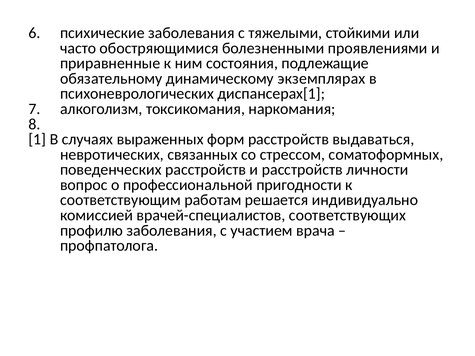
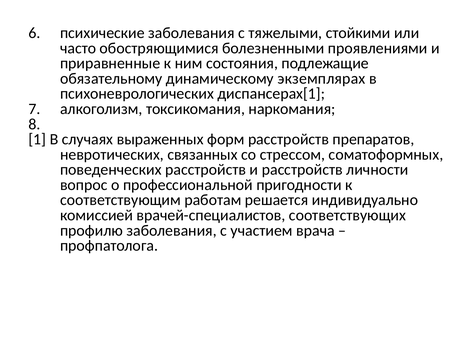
выдаваться: выдаваться -> препаратов (373, 139)
